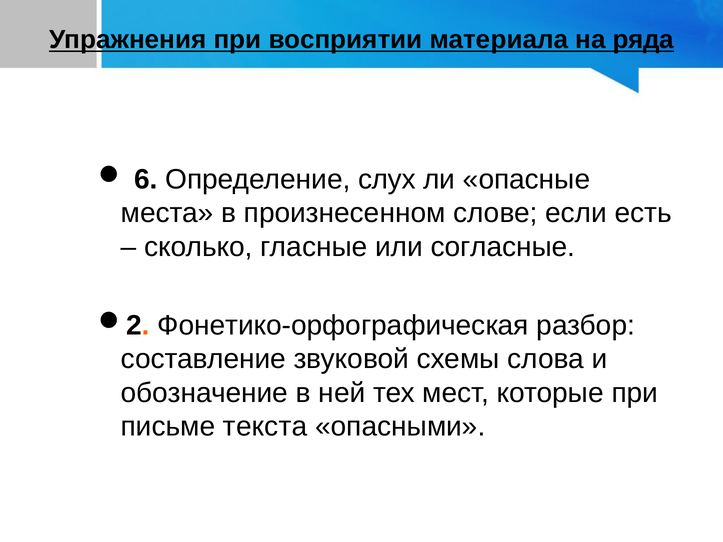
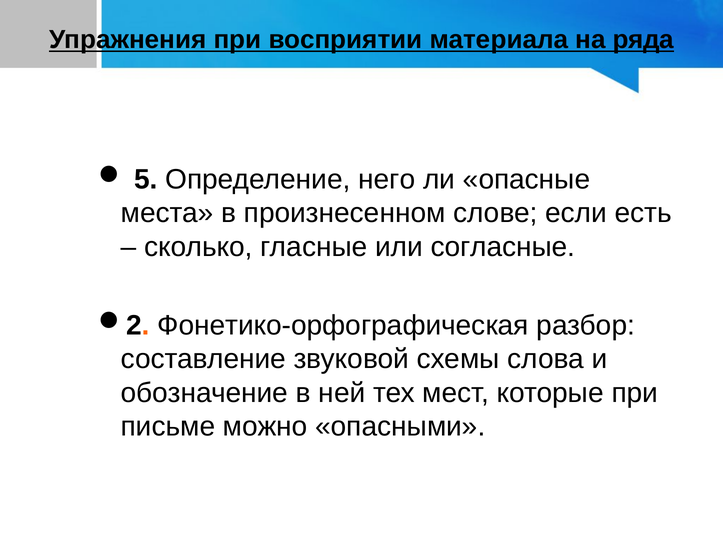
6: 6 -> 5 (146, 180)
слух: слух -> него (387, 180)
текста: текста -> можно (265, 427)
